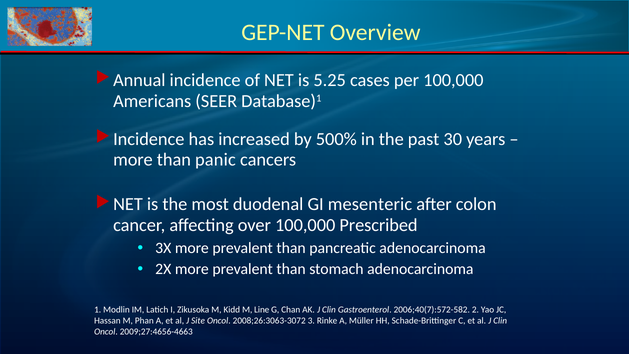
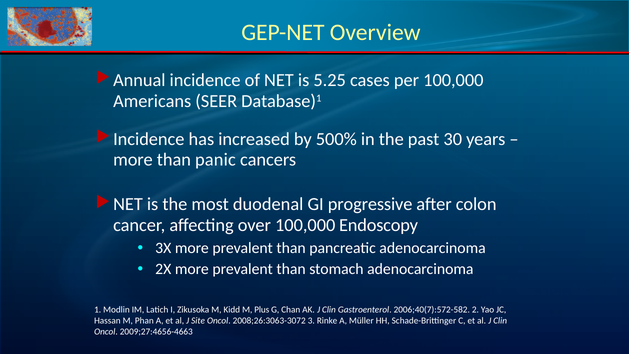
mesenteric: mesenteric -> progressive (370, 204)
Prescribed: Prescribed -> Endoscopy (379, 225)
Line: Line -> Plus (262, 310)
